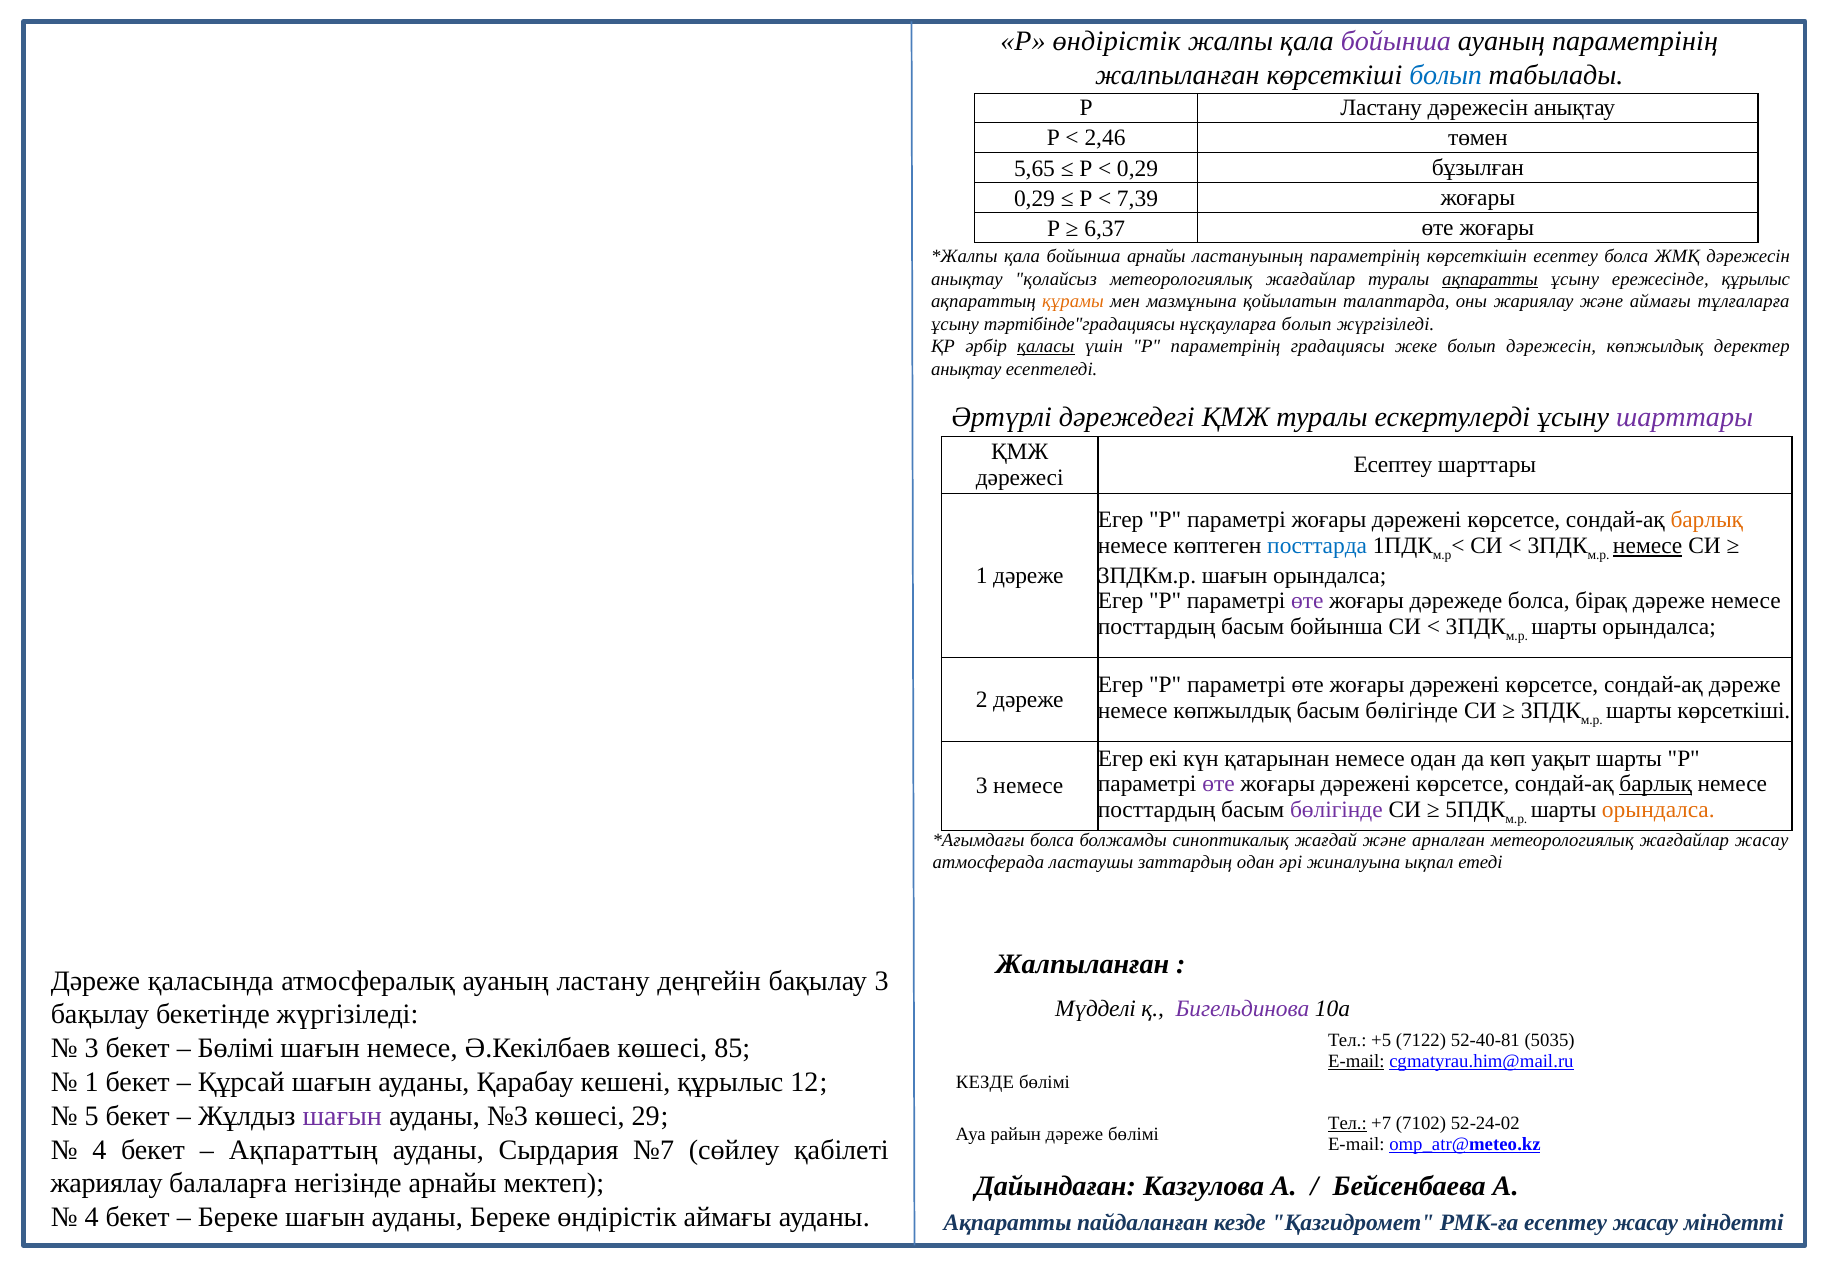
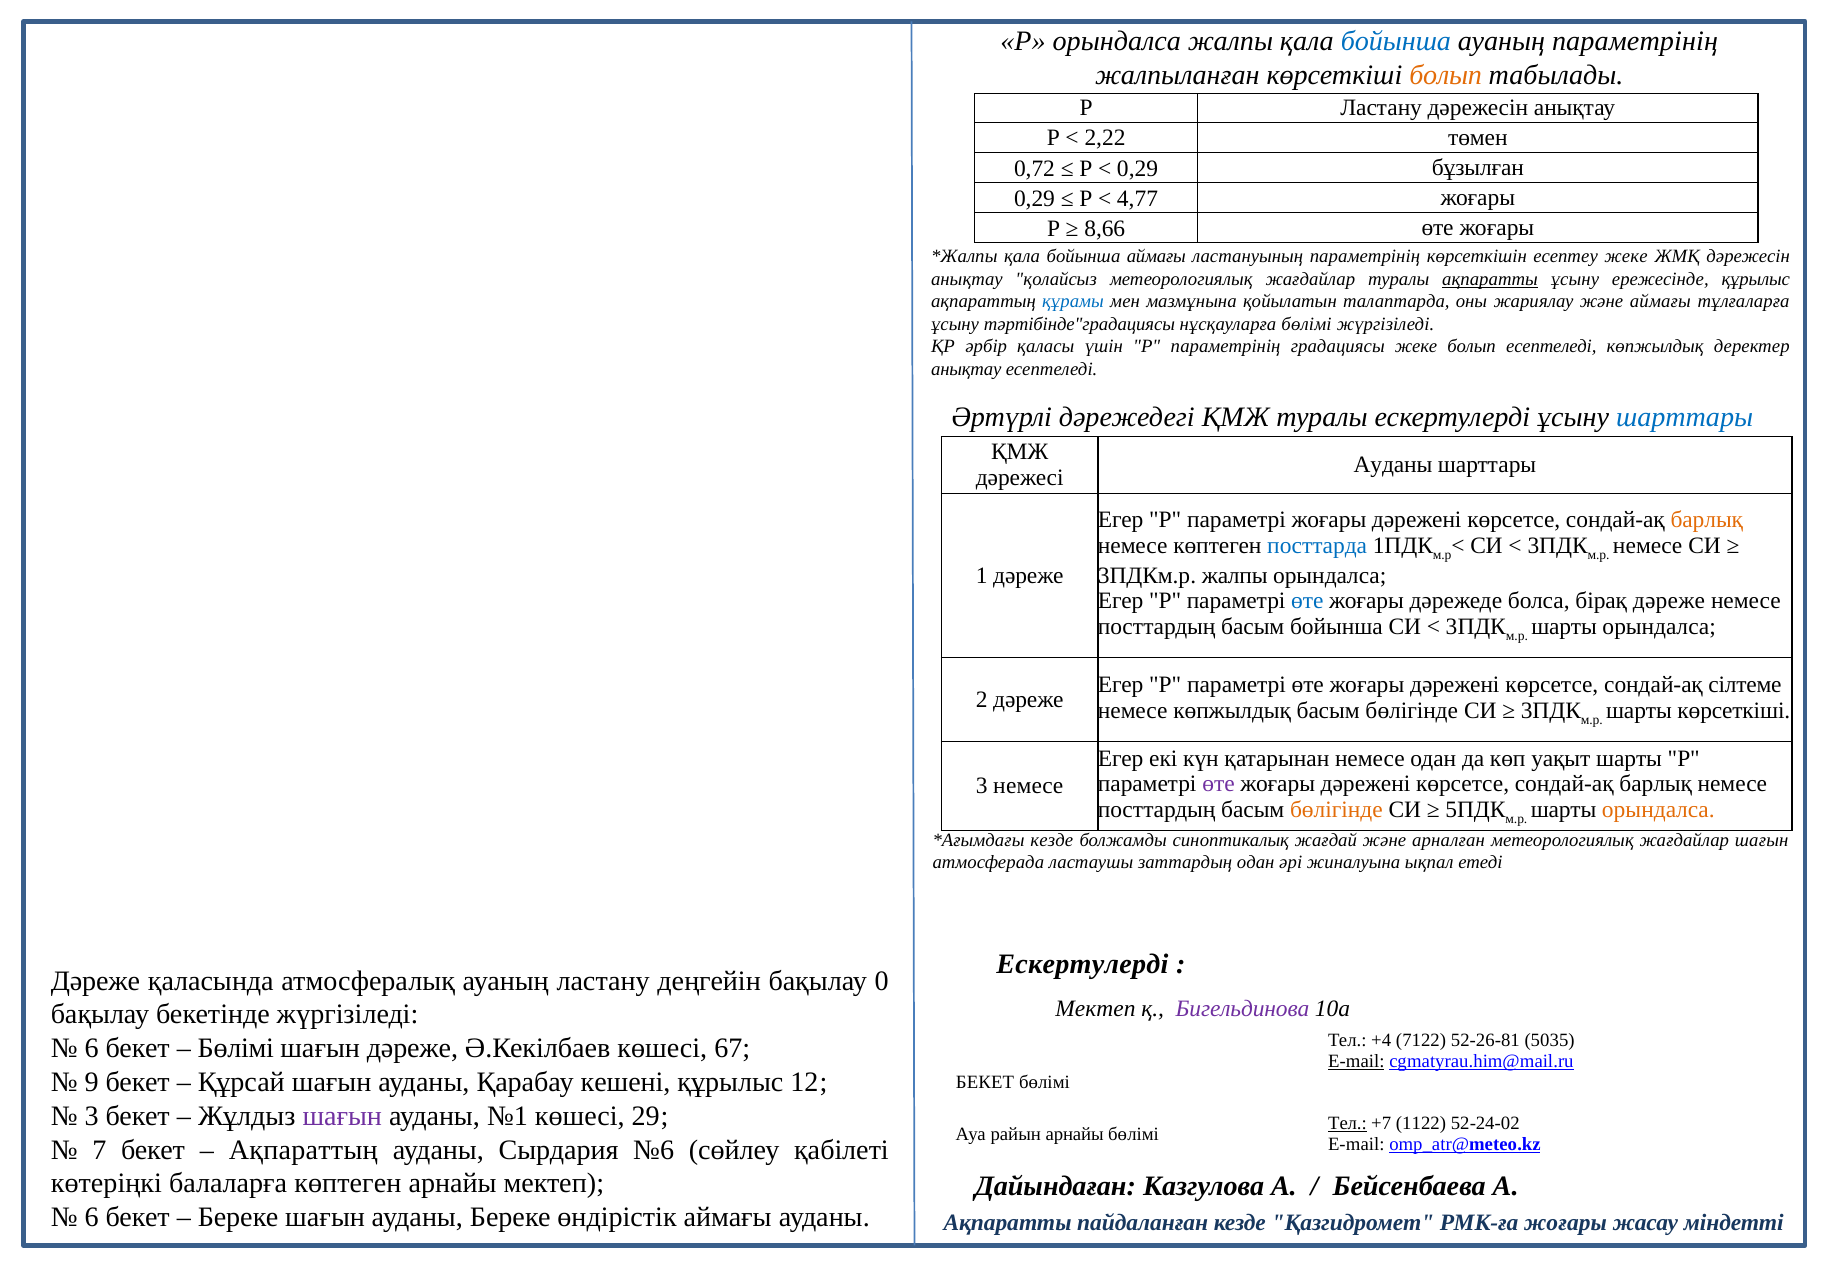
Р өндірістік: өндірістік -> орындалса (1117, 41)
бойынша colour: purple -> blue (1396, 41)
болып colour: blue -> orange (1446, 75)
2,46: 2,46 -> 2,22 (1105, 138)
5,65: 5,65 -> 0,72 (1035, 168)
7,39: 7,39 -> 4,77 (1137, 199)
6,37: 6,37 -> 8,66 (1105, 229)
бойынша арнайы: арнайы -> аймағы (1156, 256)
есептеу болса: болса -> жеке (1626, 256)
құрамы colour: orange -> blue (1073, 301)
нұсқауларға болып: болып -> бөлімі (1307, 324)
қаласы underline: present -> none (1046, 346)
болып дәрежесін: дәрежесін -> есептеледі (1551, 346)
шарттары colour: purple -> blue (1685, 417)
Есептеу: Есептеу -> Ауданы (1393, 465)
немесе underline: present -> none (1648, 545)
3ПДКм.р шағын: шағын -> жалпы (1235, 575)
өте colour: purple -> blue (1307, 601)
сондай-ақ дәреже: дәреже -> сілтеме (1745, 684)
барлық underline: present -> none (1656, 784)
бөлігінде colour: purple -> orange (1336, 810)
болса: болса -> кезде (1052, 840)
жағдайлар жасау: жасау -> шағын (1762, 840)
Жалпыланған: Жалпыланған -> Ескертулерді (1082, 964)
бақылау 3: 3 -> 0 (882, 980)
Мүдделі: Мүдделі -> Мектеп (1095, 1008)
+5: +5 -> +4 (1381, 1040)
52-40-81: 52-40-81 -> 52-26-81 (1485, 1040)
3: 3 -> 6 (92, 1048)
шағын немесе: немесе -> дәреже (412, 1048)
85: 85 -> 67 (732, 1048)
1: 1 -> 9 (92, 1082)
КЕЗДЕ: КЕЗДЕ -> БЕКЕТ (985, 1081)
5: 5 -> 3 (92, 1115)
№3: №3 -> №1 (507, 1115)
7102: 7102 -> 1122 (1421, 1123)
райын дәреже: дәреже -> арнайы (1075, 1134)
4: 4 -> 7 (99, 1149)
№7: №7 -> №6 (654, 1149)
жариялау: жариялау -> көтеріңкі (106, 1183)
балаларға негізінде: негізінде -> көптеген (348, 1183)
4: 4 -> 6 (92, 1217)
РМК-ға есептеу: есептеу -> жоғары (1566, 1222)
